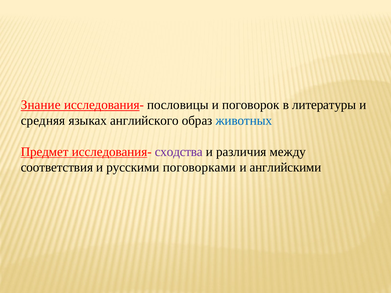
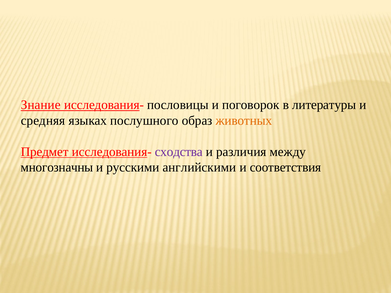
английского: английского -> послушного (144, 121)
животных colour: blue -> orange (244, 121)
соответствия: соответствия -> многозначны (57, 167)
поговорками: поговорками -> английскими (199, 167)
английскими: английскими -> соответствия (285, 167)
